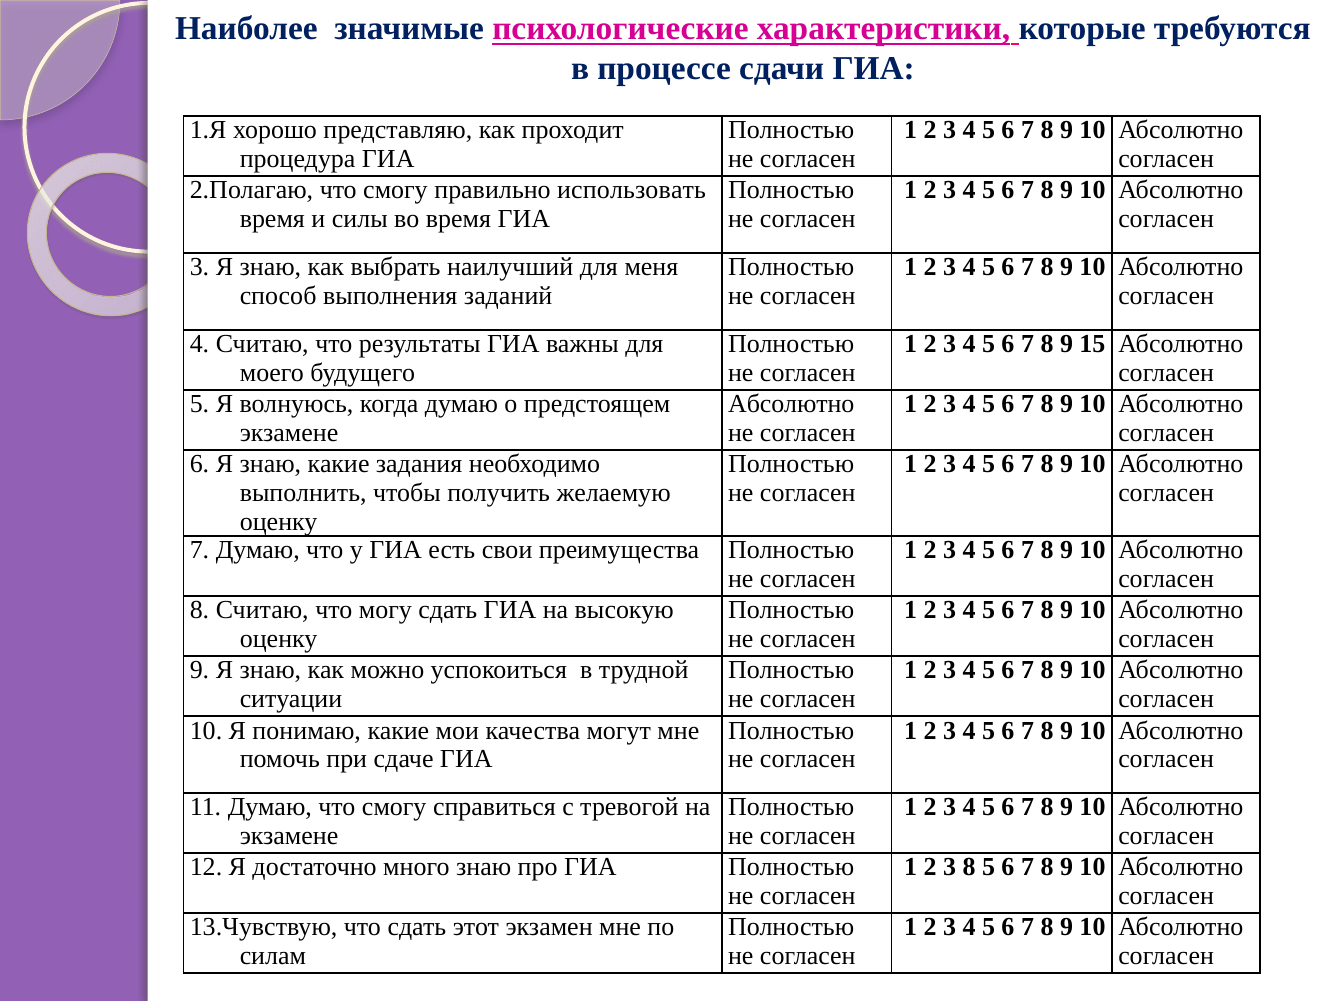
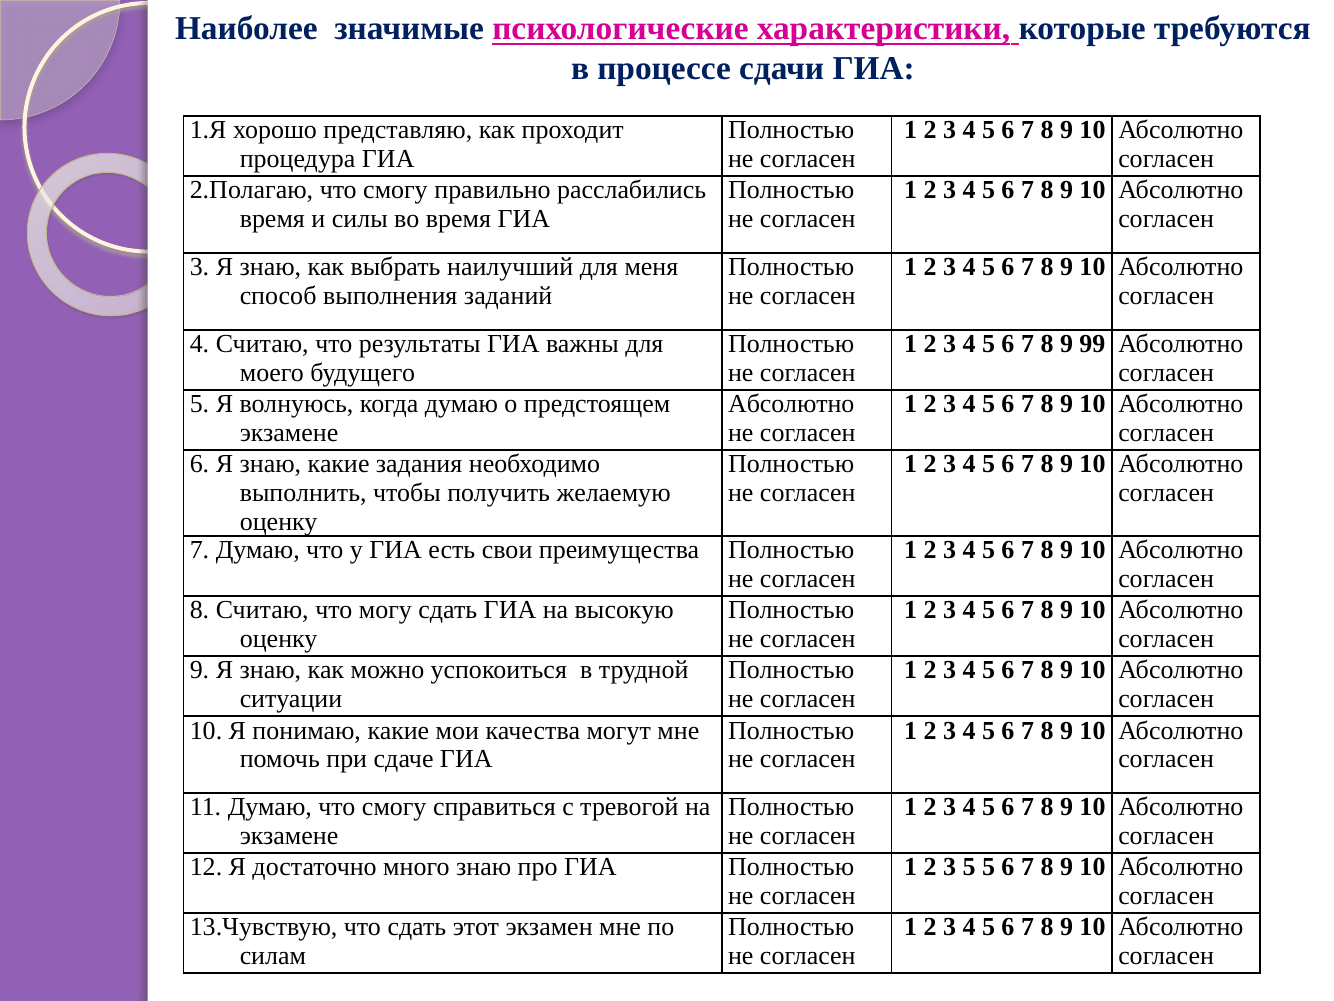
использовать: использовать -> расслабились (632, 190)
15: 15 -> 99 (1092, 344)
3 8: 8 -> 5 (969, 867)
